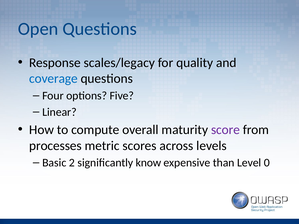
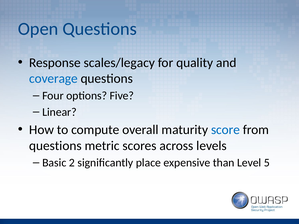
score colour: purple -> blue (225, 130)
processes: processes -> questions (55, 146)
know: know -> place (148, 163)
0: 0 -> 5 (267, 163)
